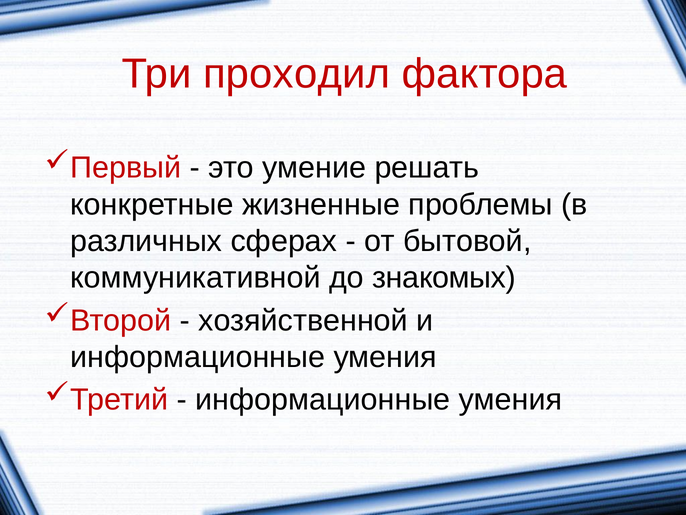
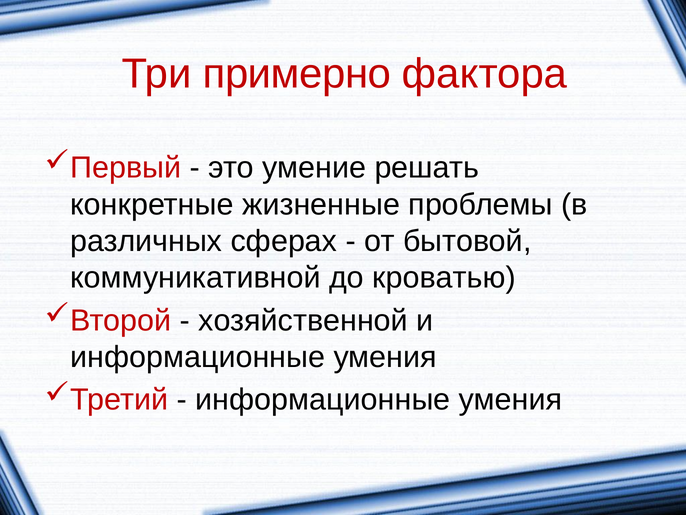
проходил: проходил -> примерно (297, 74)
знакомых: знакомых -> кроватью (444, 277)
